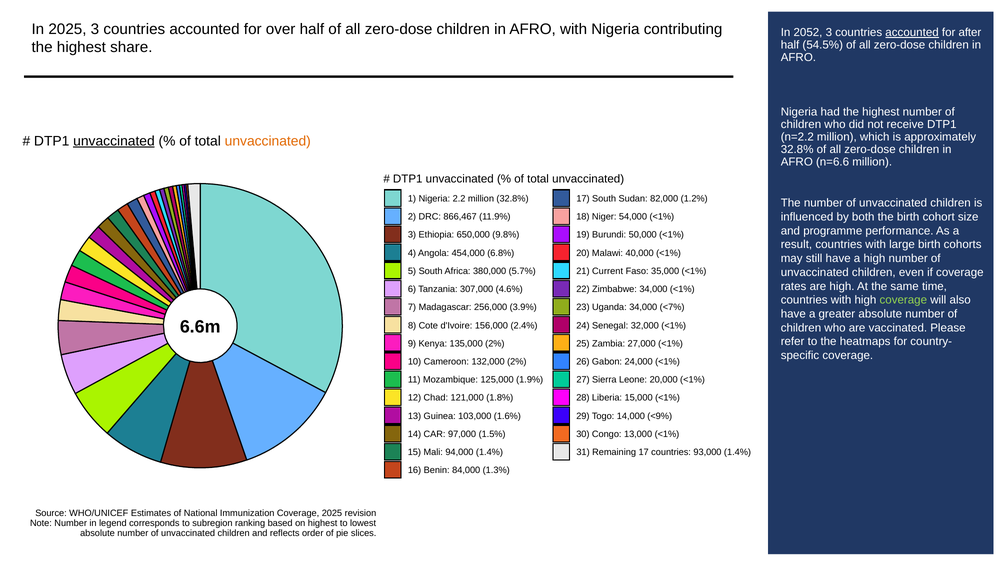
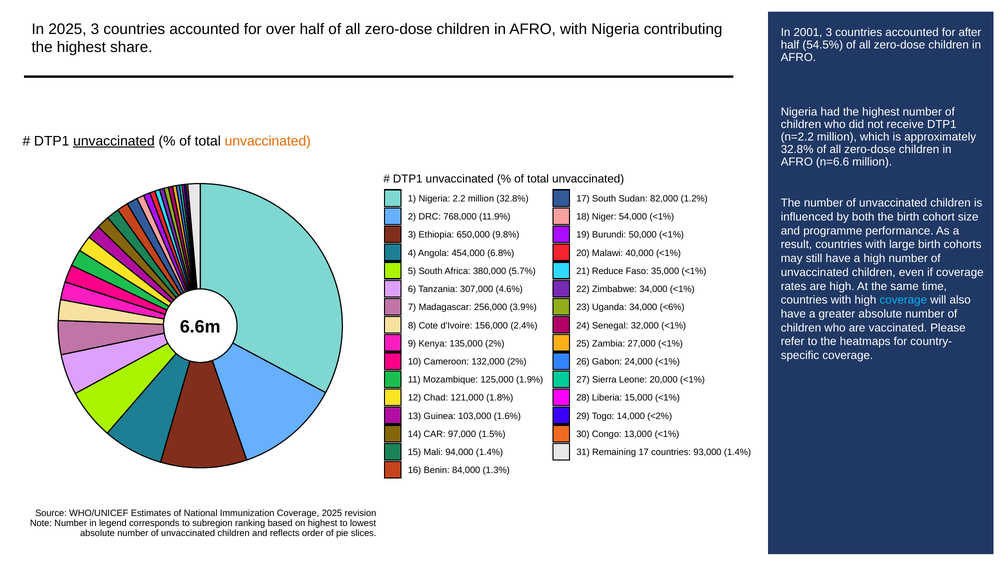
2052: 2052 -> 2001 (808, 33)
accounted underline: present -> none (912, 33)
866,467: 866,467 -> 768,000 (460, 217)
Current: Current -> Reduce (608, 271)
coverage colour: light green -> light blue (903, 300)
<7%: <7% -> <6% (672, 307)
<9%: <9% -> <2% (660, 416)
